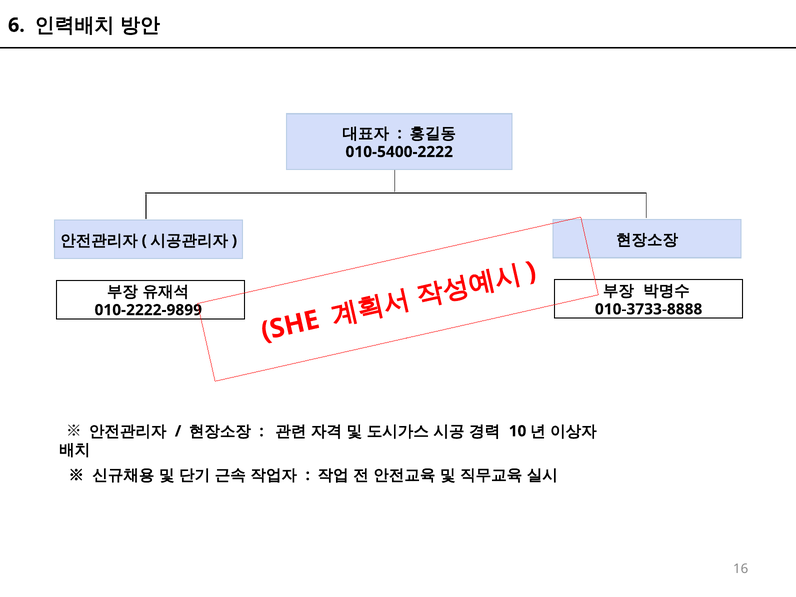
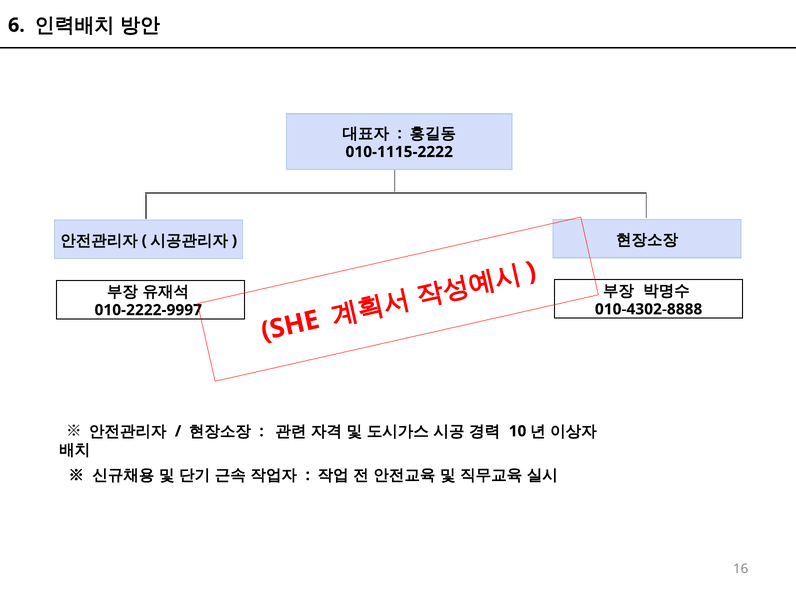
010-5400-2222: 010-5400-2222 -> 010-1115-2222 (399, 152)
010-3733-8888: 010-3733-8888 -> 010-4302-8888 (649, 309)
010-2222-9899: 010-2222-9899 -> 010-2222-9997 (148, 310)
